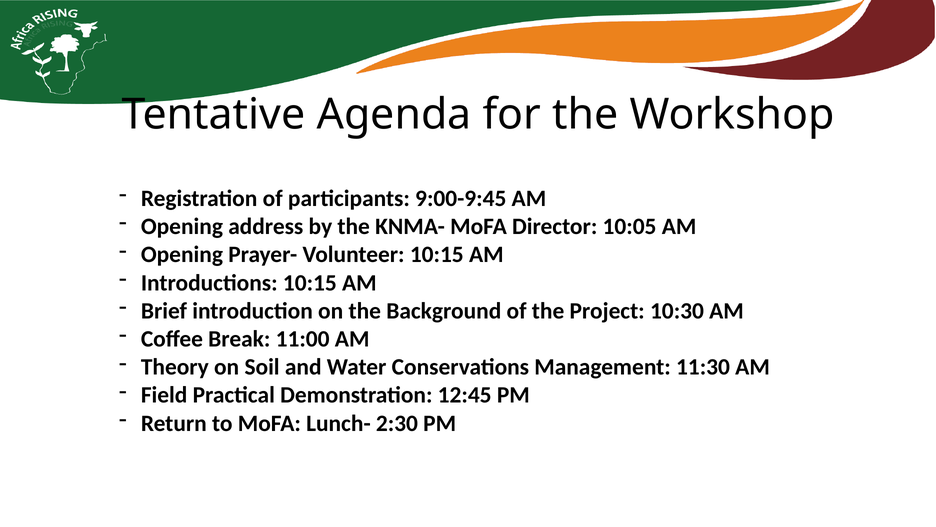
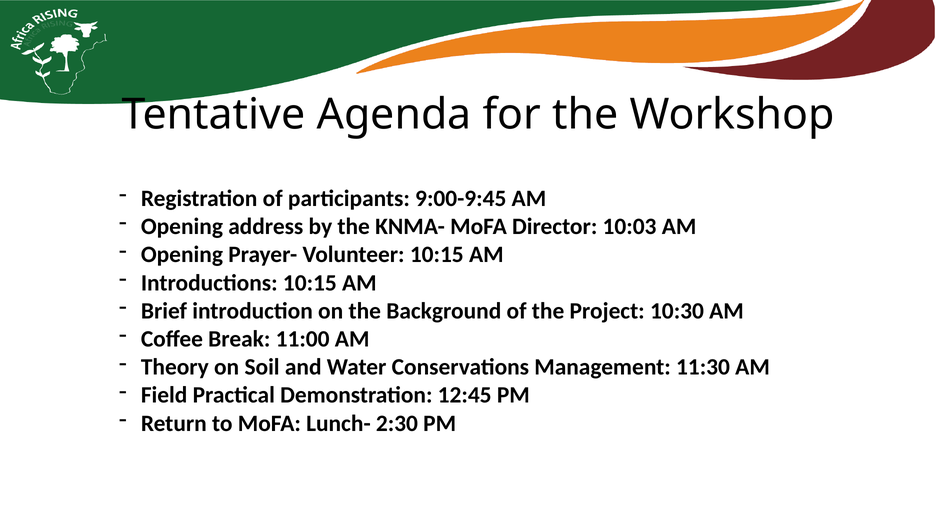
10:05: 10:05 -> 10:03 (630, 226)
